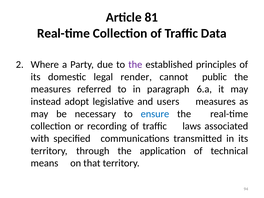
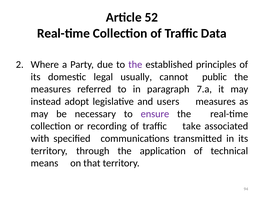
81: 81 -> 52 (151, 17)
render: render -> usually (136, 77)
6.a: 6.a -> 7.a (204, 89)
ensure colour: blue -> purple (155, 114)
laws: laws -> take (192, 126)
